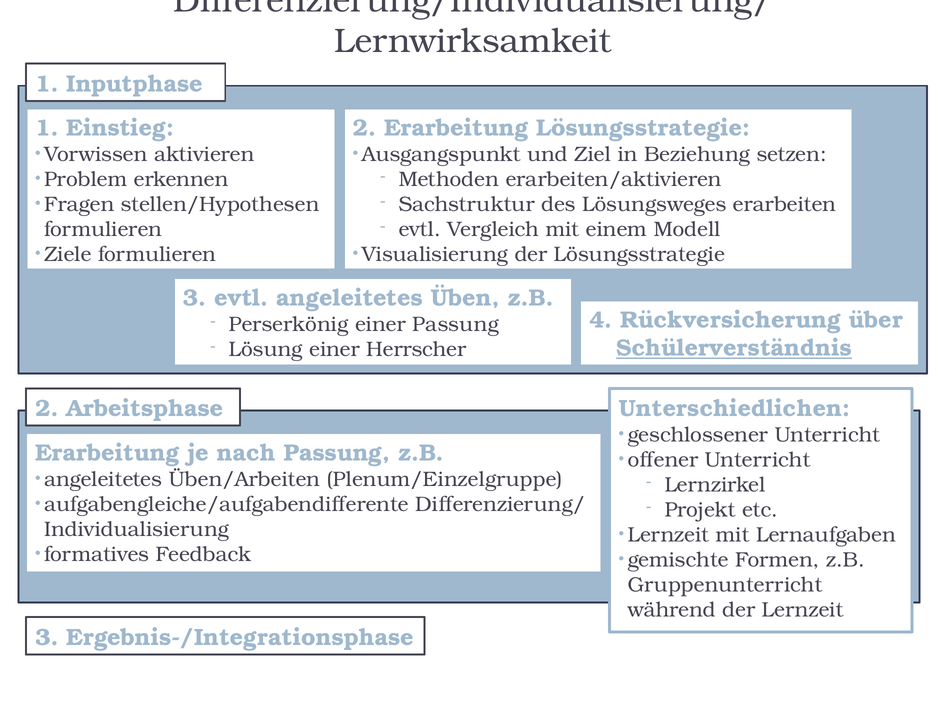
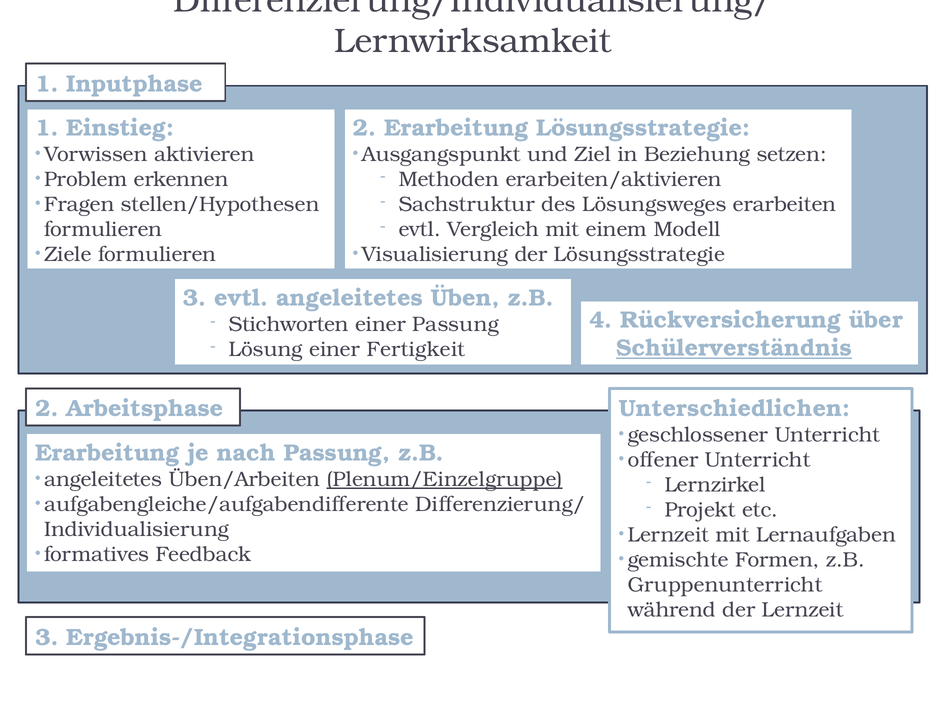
Perserkönig: Perserkönig -> Stichworten (289, 325)
Herrscher: Herrscher -> Fertigkeit (416, 350)
Plenum/Einzelgruppe underline: none -> present (445, 480)
